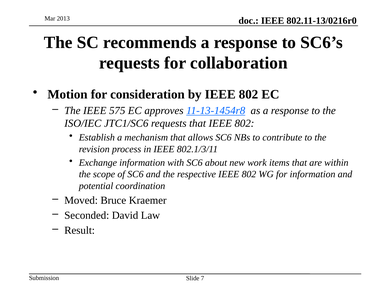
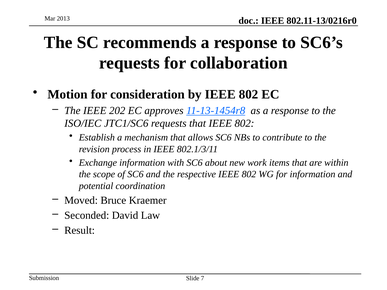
575: 575 -> 202 (117, 111)
